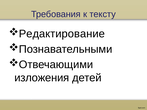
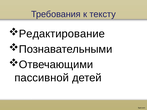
изложения: изложения -> пассивной (42, 78)
